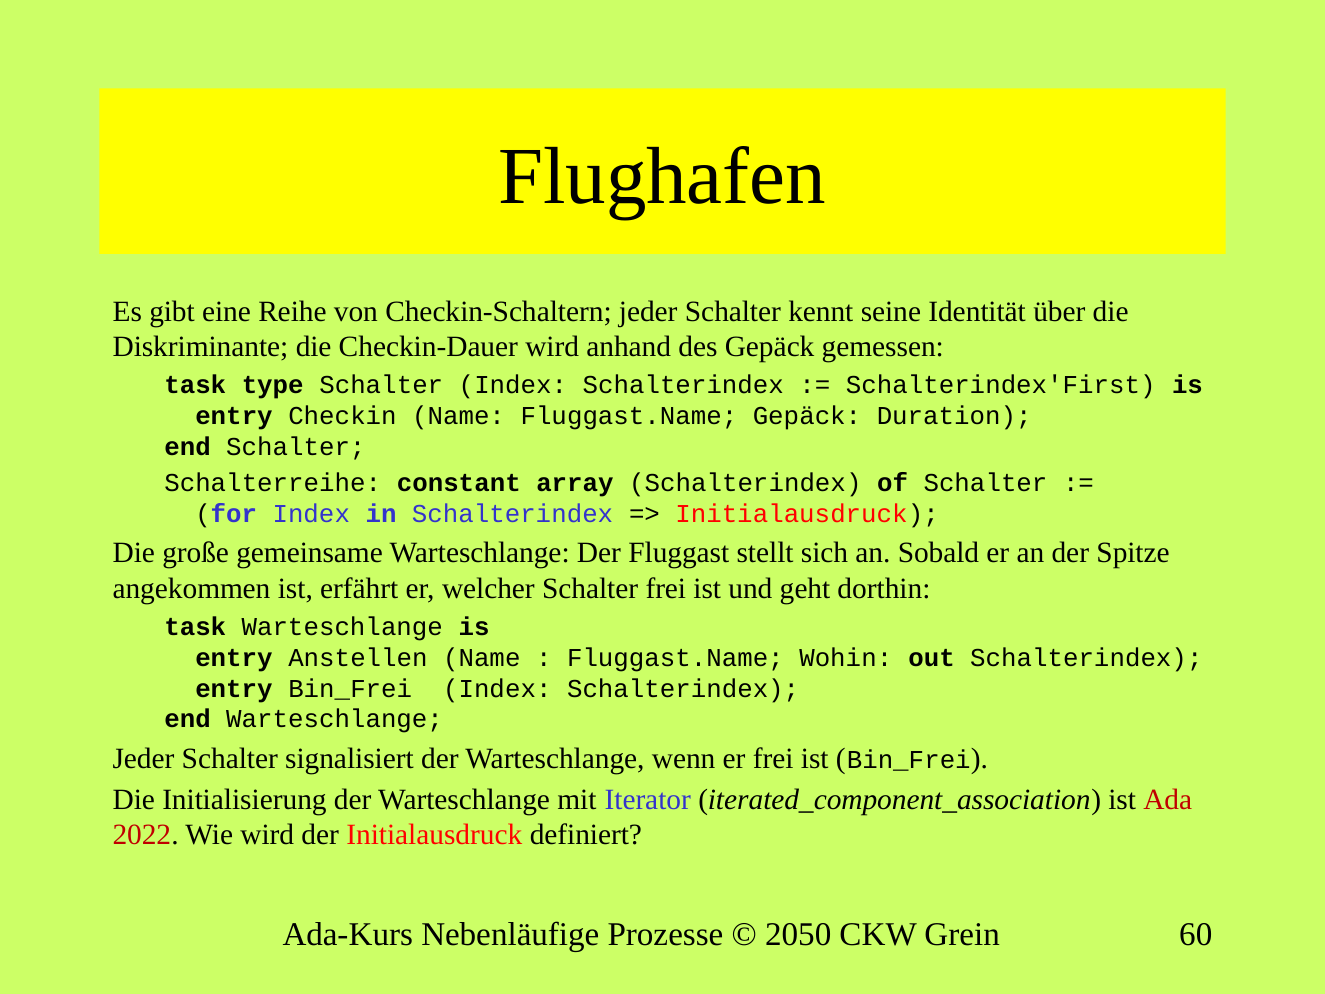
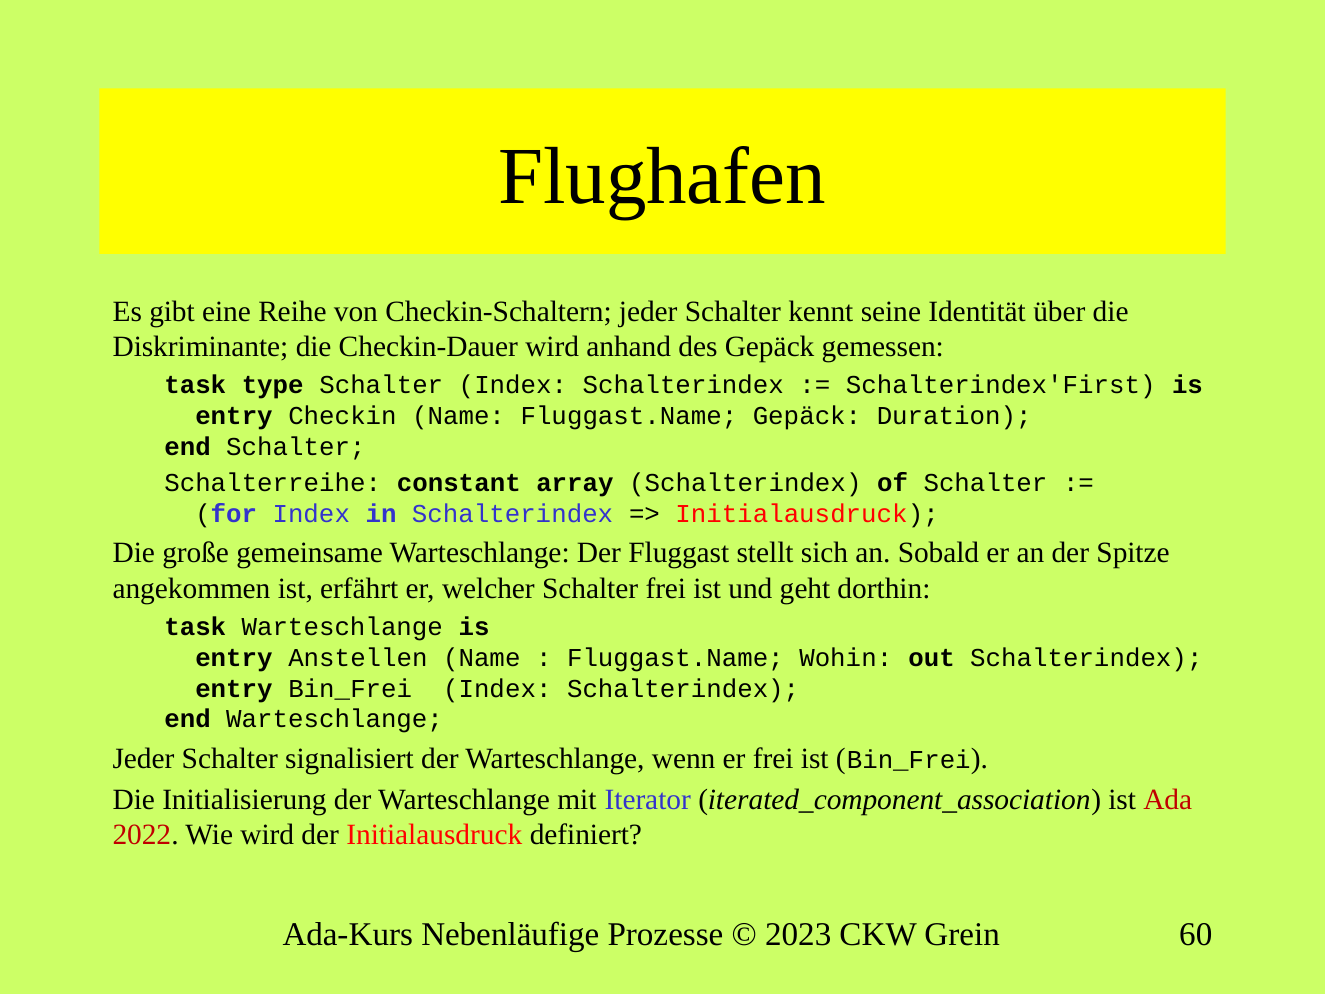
2050: 2050 -> 2023 (798, 934)
